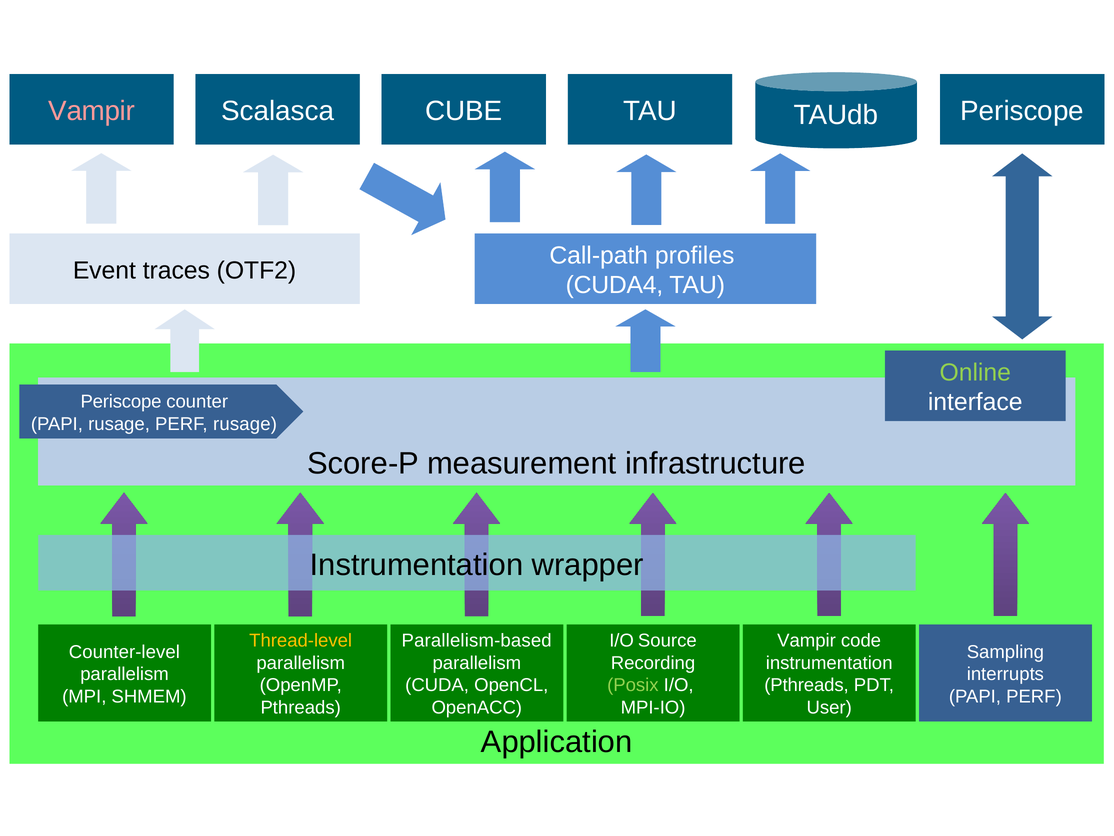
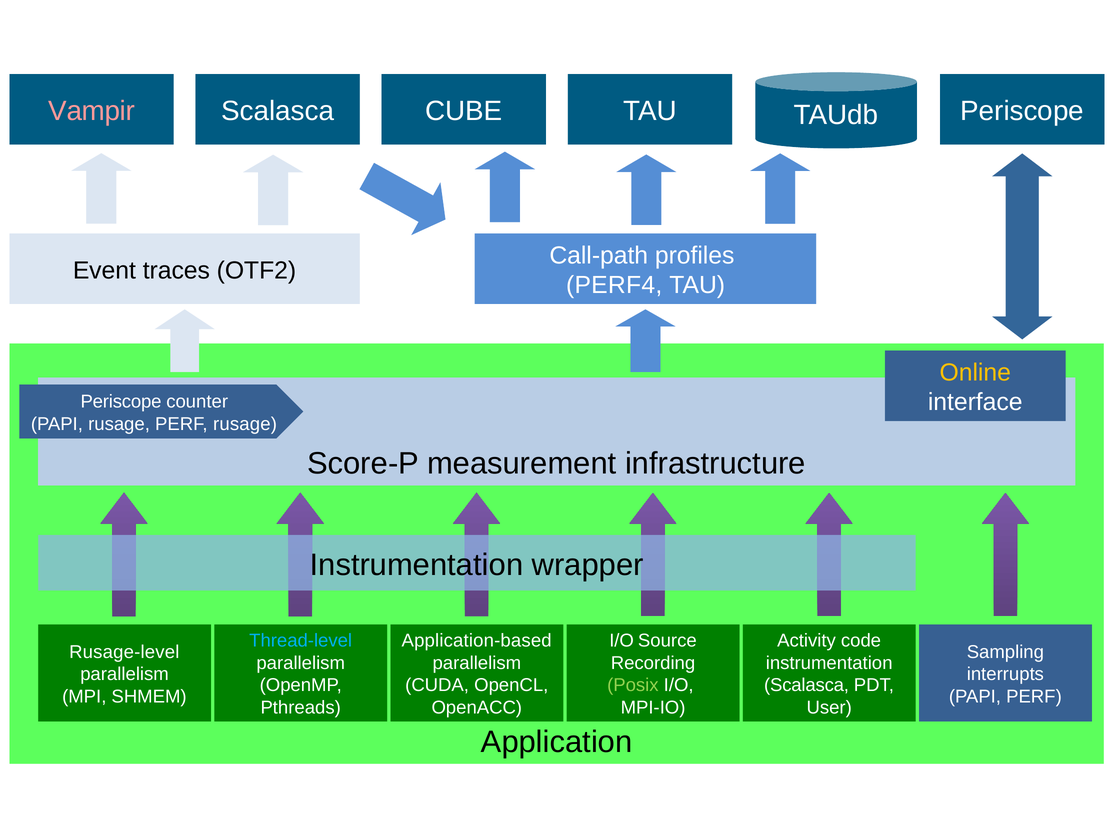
CUDA4: CUDA4 -> PERF4 (614, 285)
Online colour: light green -> yellow (975, 372)
Thread-level colour: yellow -> light blue (301, 640)
Parallelism-based: Parallelism-based -> Application-based (477, 640)
Vampir: Vampir -> Activity (807, 640)
Counter-level: Counter-level -> Rusage-level (124, 652)
Pthreads: Pthreads -> Scalasca (807, 685)
